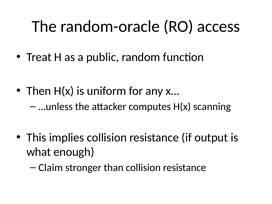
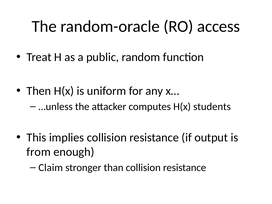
scanning: scanning -> students (212, 107)
what: what -> from (39, 152)
